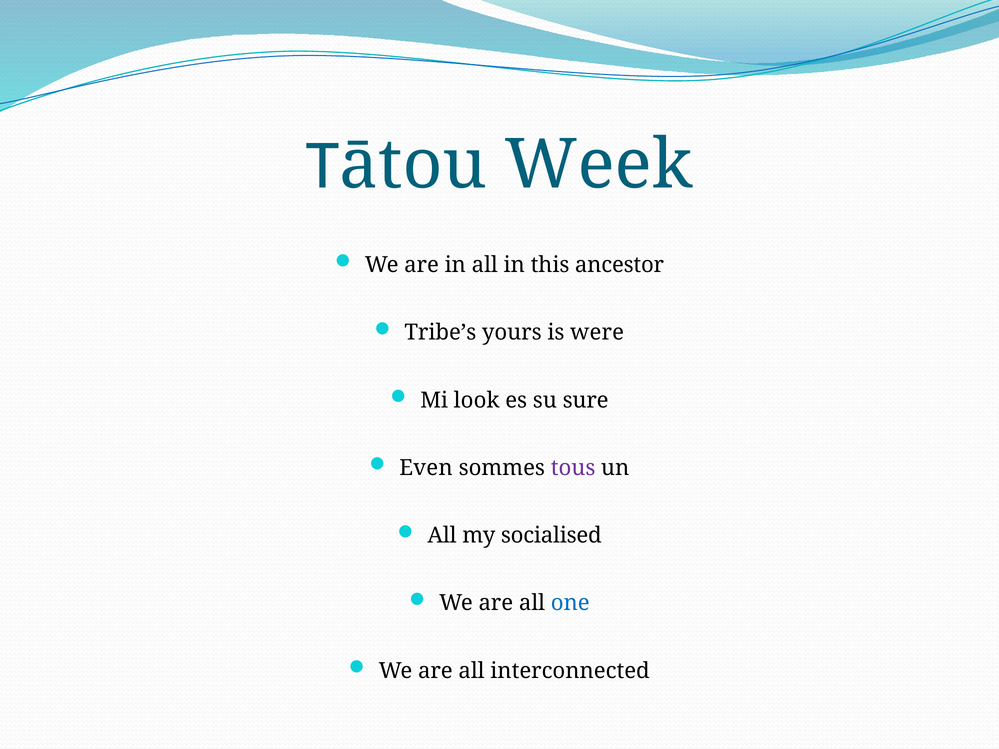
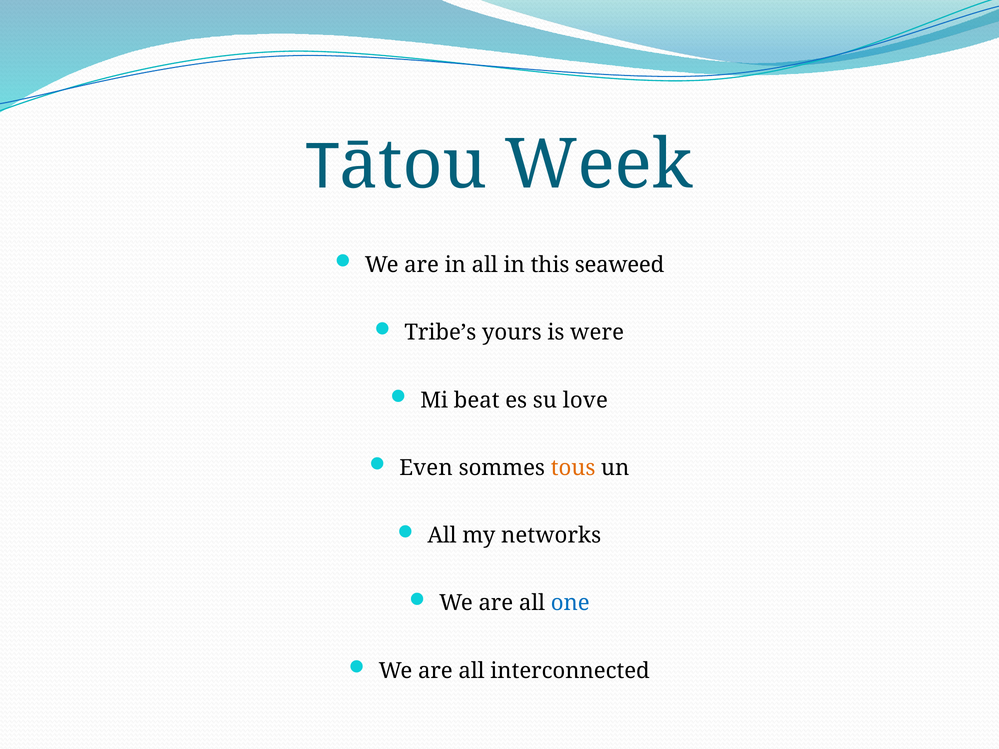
ancestor: ancestor -> seaweed (620, 265)
look: look -> beat (477, 400)
sure: sure -> love (585, 400)
tous colour: purple -> orange (573, 468)
socialised: socialised -> networks (551, 536)
